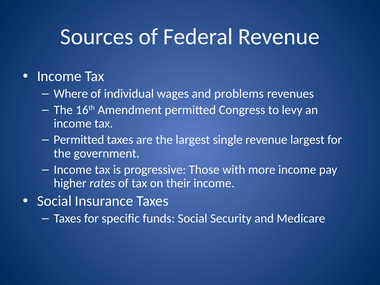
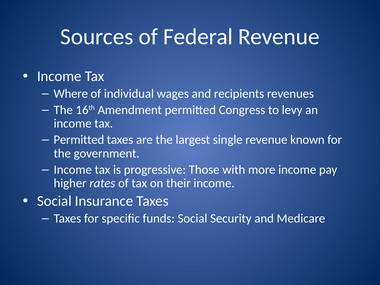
problems: problems -> recipients (239, 94)
revenue largest: largest -> known (307, 140)
